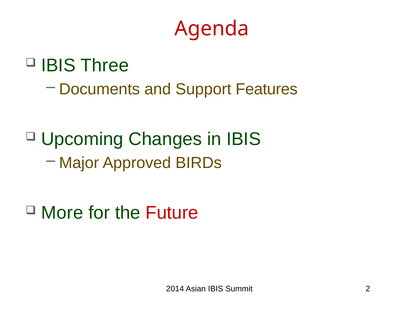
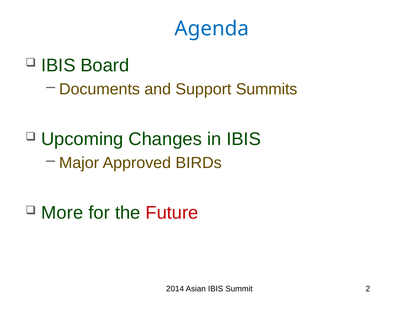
Agenda colour: red -> blue (212, 29)
Three: Three -> Board (105, 65)
Features: Features -> Summits (267, 89)
